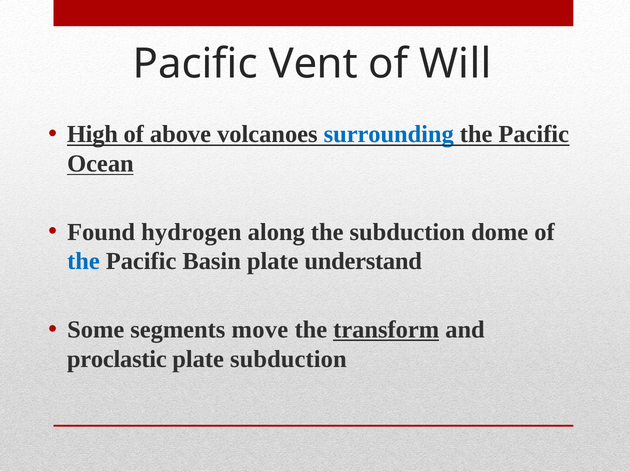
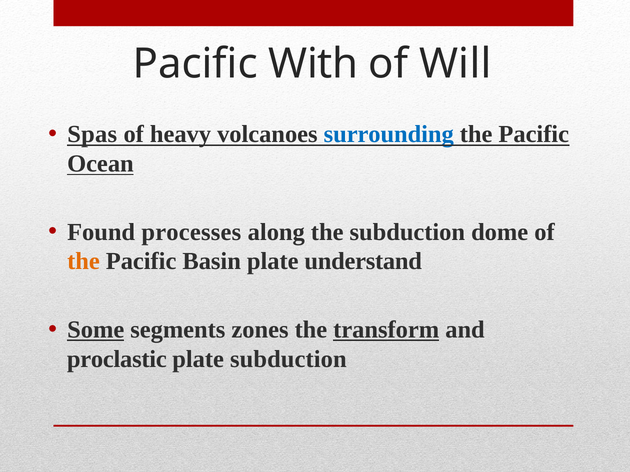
Vent: Vent -> With (313, 64)
High: High -> Spas (92, 134)
above: above -> heavy (181, 134)
hydrogen: hydrogen -> processes (191, 232)
the colour: blue -> orange (83, 262)
Some underline: none -> present (96, 330)
move: move -> zones (260, 330)
